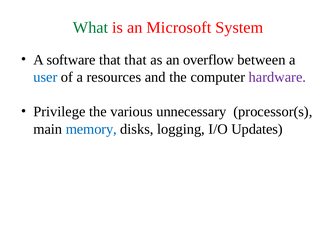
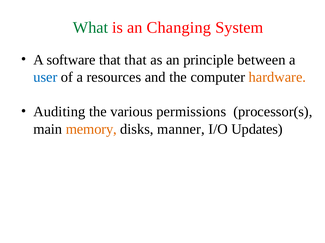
Microsoft: Microsoft -> Changing (179, 28)
overflow: overflow -> principle (209, 60)
hardware colour: purple -> orange (277, 77)
Privilege: Privilege -> Auditing (59, 112)
unnecessary: unnecessary -> permissions (191, 112)
memory colour: blue -> orange (91, 129)
logging: logging -> manner (181, 129)
